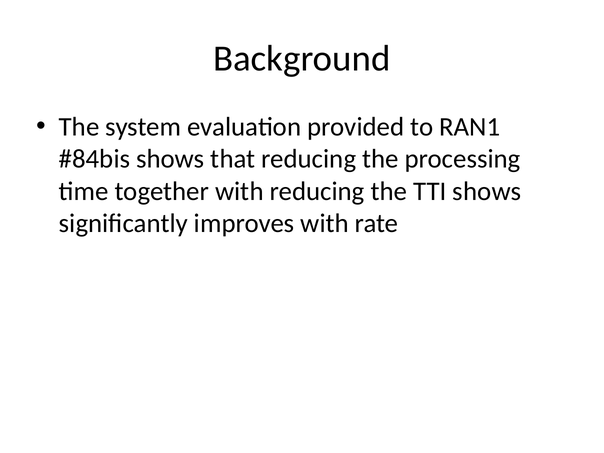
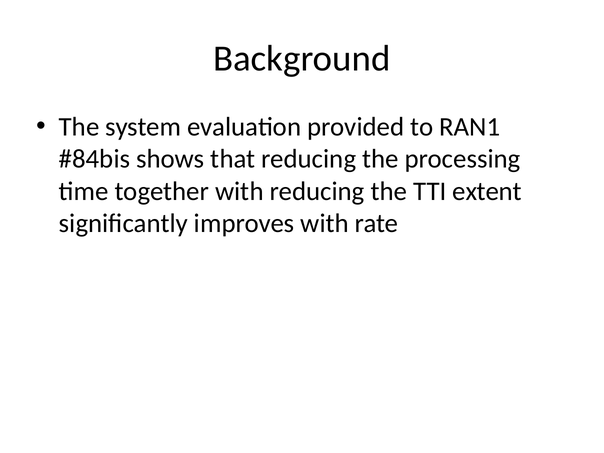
TTI shows: shows -> extent (487, 191)
